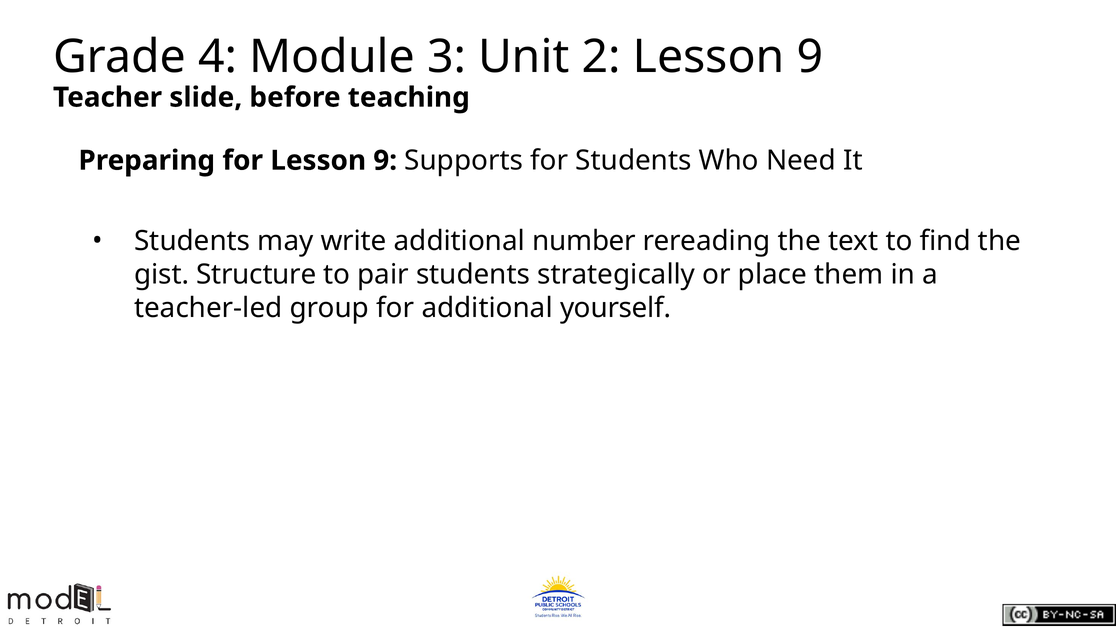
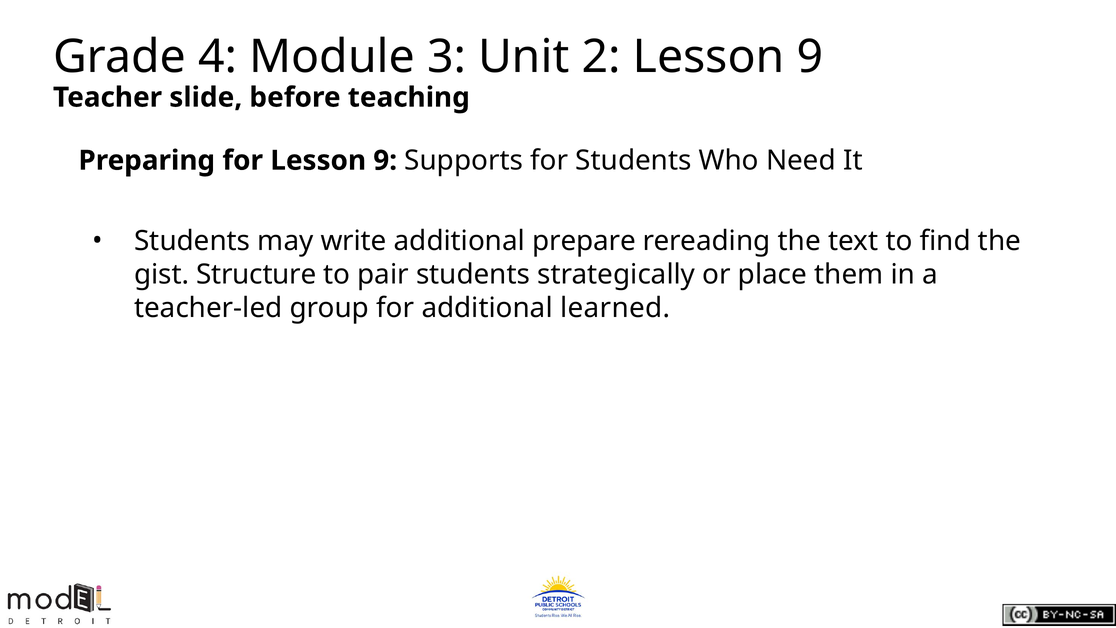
number: number -> prepare (584, 241)
yourself: yourself -> learned (615, 308)
